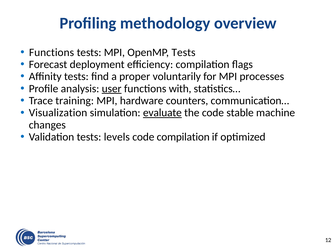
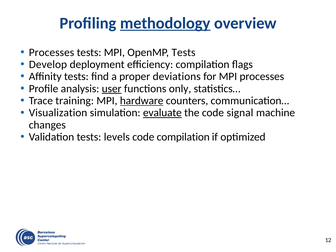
methodology underline: none -> present (165, 23)
Functions: Functions -> Processes (52, 52)
Forecast: Forecast -> Develop (48, 64)
voluntarily: voluntarily -> deviations (177, 76)
with: with -> only (180, 89)
hardware underline: none -> present (142, 101)
stable: stable -> signal (240, 113)
